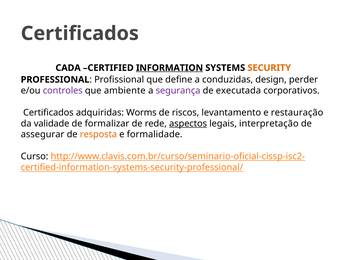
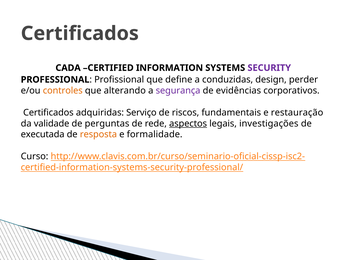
INFORMATION underline: present -> none (170, 68)
SECURITY colour: orange -> purple (269, 68)
controles colour: purple -> orange (63, 91)
ambiente: ambiente -> alterando (125, 91)
executada: executada -> evidências (238, 91)
Worms: Worms -> Serviço (141, 113)
levantamento: levantamento -> fundamentais (231, 113)
formalizar: formalizar -> perguntas (107, 124)
interpretação: interpretação -> investigações (269, 124)
assegurar: assegurar -> executada (43, 135)
